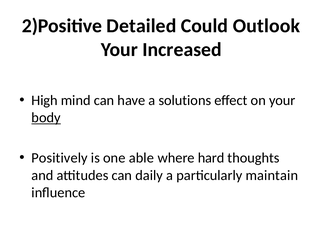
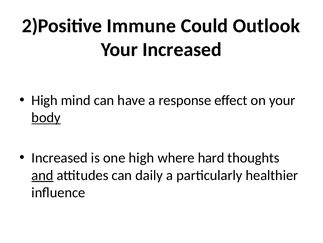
Detailed: Detailed -> Immune (141, 26)
solutions: solutions -> response (185, 100)
Positively: Positively -> Increased (60, 157)
one able: able -> high (141, 157)
and underline: none -> present (42, 175)
maintain: maintain -> healthier (272, 175)
